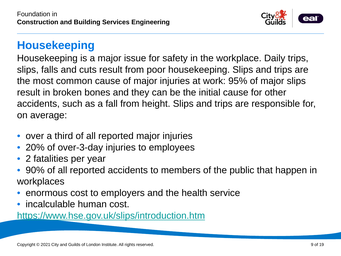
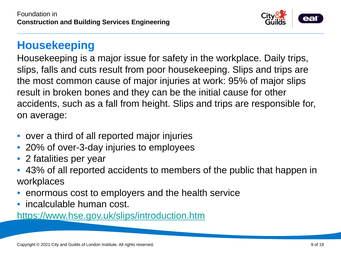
90%: 90% -> 43% (35, 170)
